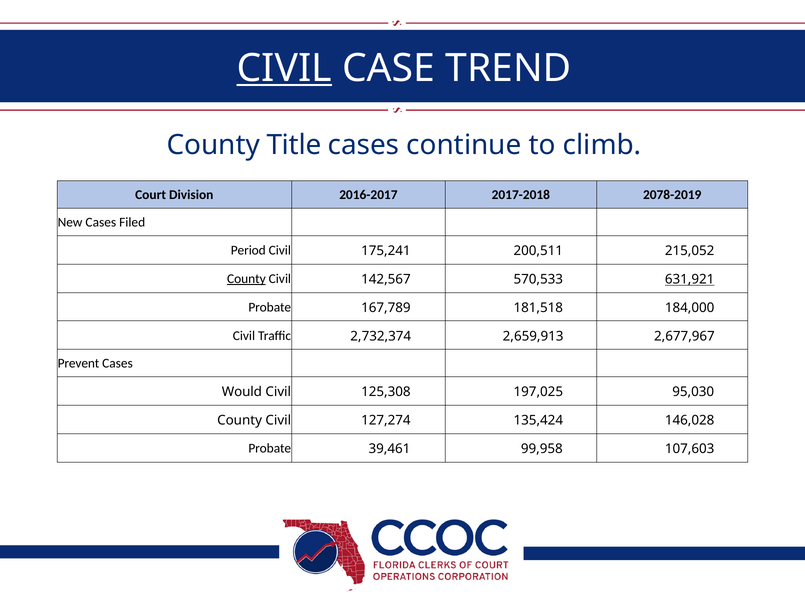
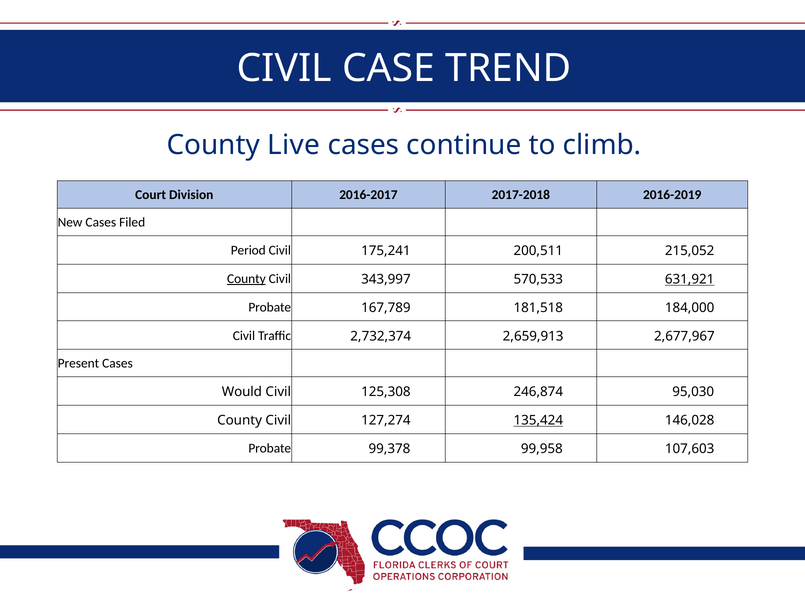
CIVIL underline: present -> none (284, 68)
Title: Title -> Live (294, 145)
2078-2019: 2078-2019 -> 2016-2019 (672, 195)
142,567: 142,567 -> 343,997 (386, 280)
Prevent: Prevent -> Present (78, 364)
197,025: 197,025 -> 246,874 (538, 393)
135,424 underline: none -> present (538, 421)
39,461: 39,461 -> 99,378 (389, 449)
